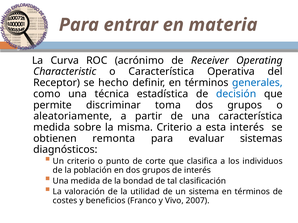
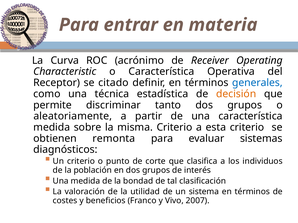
hecho: hecho -> citado (113, 83)
decisión colour: blue -> orange (236, 94)
toma: toma -> tanto (168, 105)
esta interés: interés -> criterio (247, 128)
